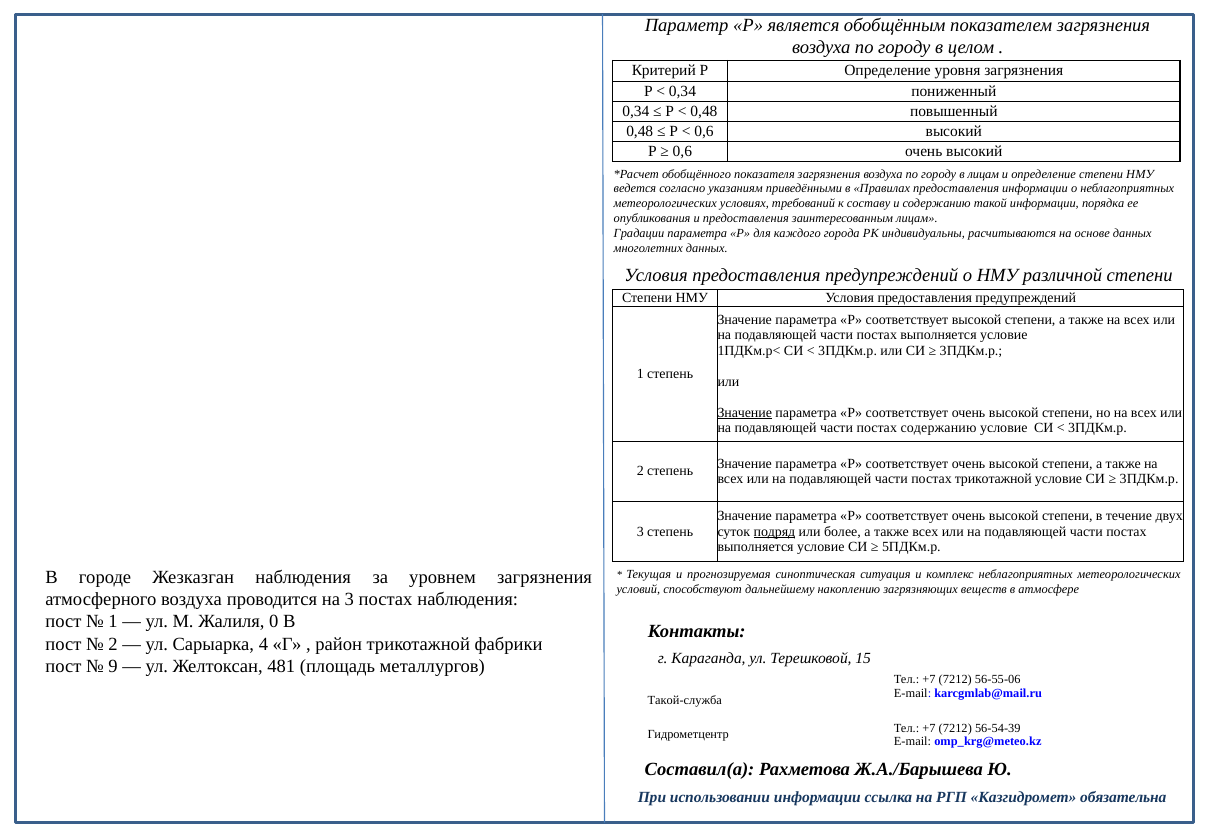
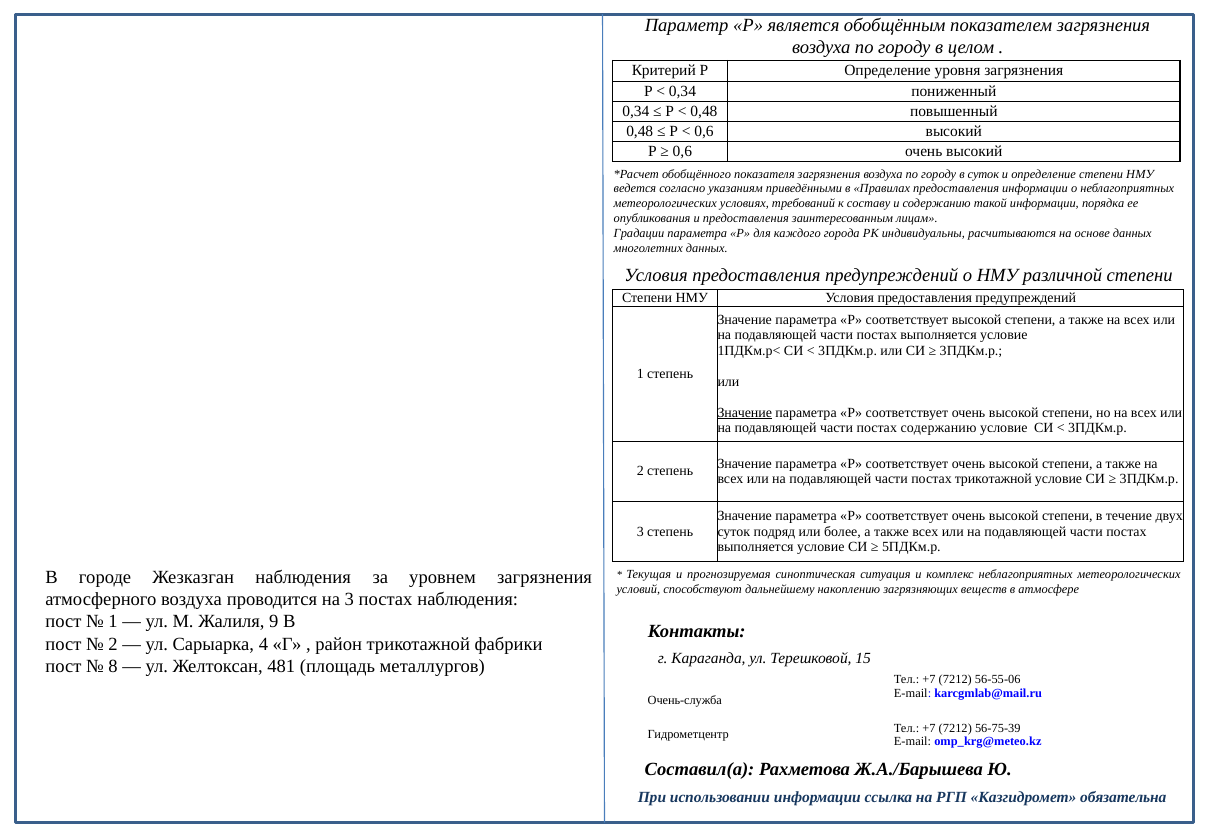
в лицам: лицам -> суток (983, 174)
подряд underline: present -> none (774, 532)
0: 0 -> 9 (274, 622)
9: 9 -> 8 (113, 666)
Такой-служба: Такой-служба -> Очень-служба (685, 700)
56-54-39: 56-54-39 -> 56-75-39 (998, 728)
